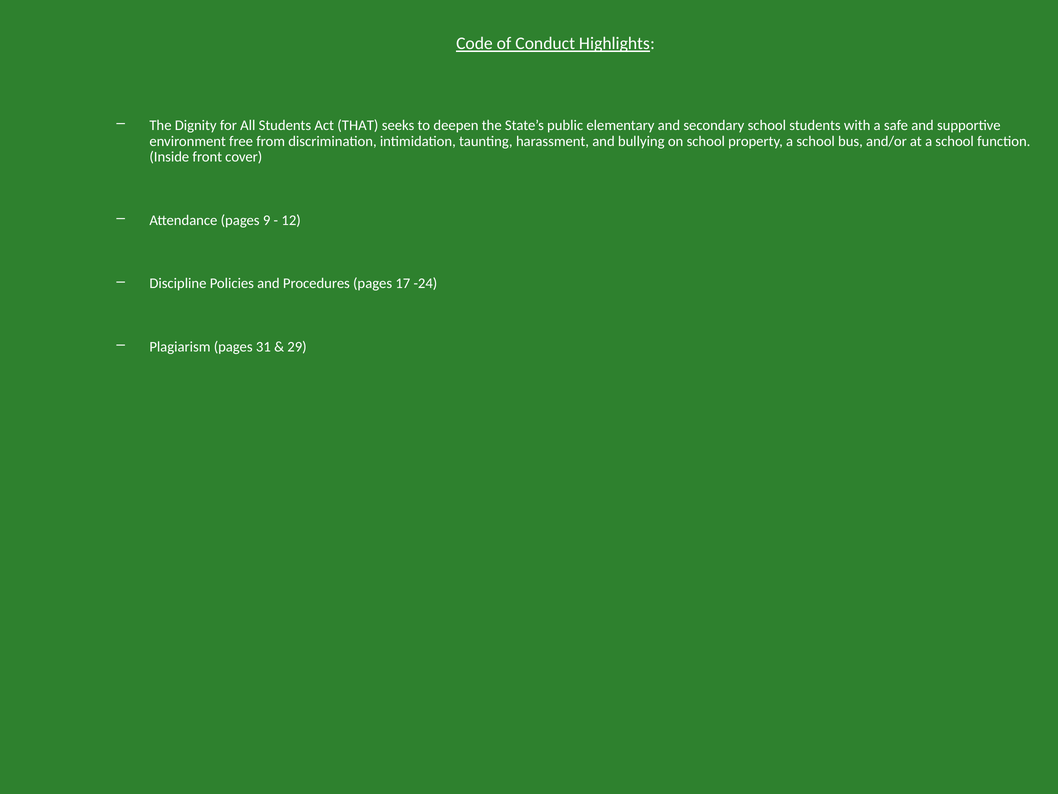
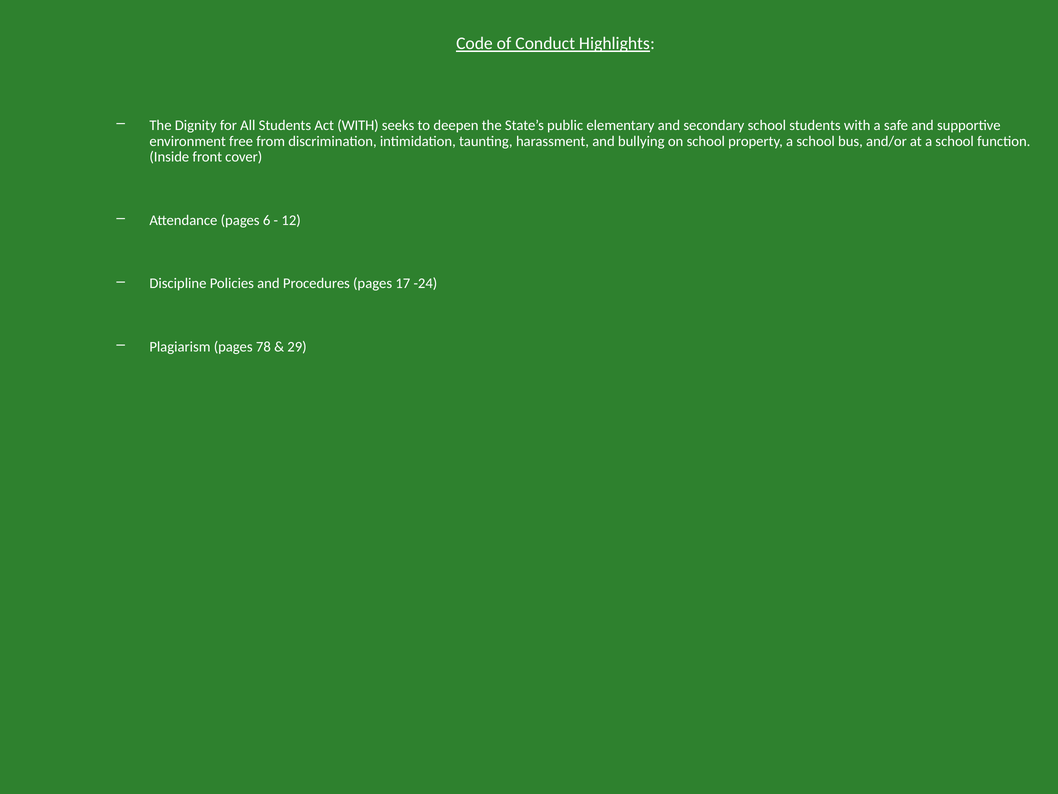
Act THAT: THAT -> WITH (358, 125)
9: 9 -> 6 (267, 220)
31: 31 -> 78 (263, 347)
